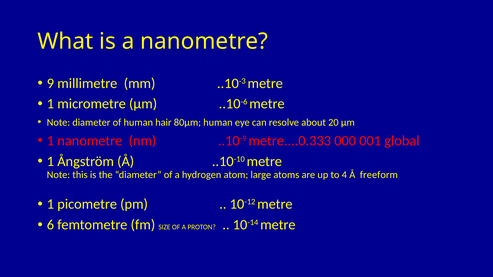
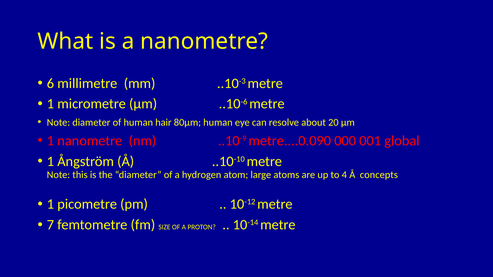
9: 9 -> 6 (50, 83)
metre....0.333: metre....0.333 -> metre....0.090 (290, 141)
freeform: freeform -> concepts (379, 175)
6: 6 -> 7 (50, 225)
